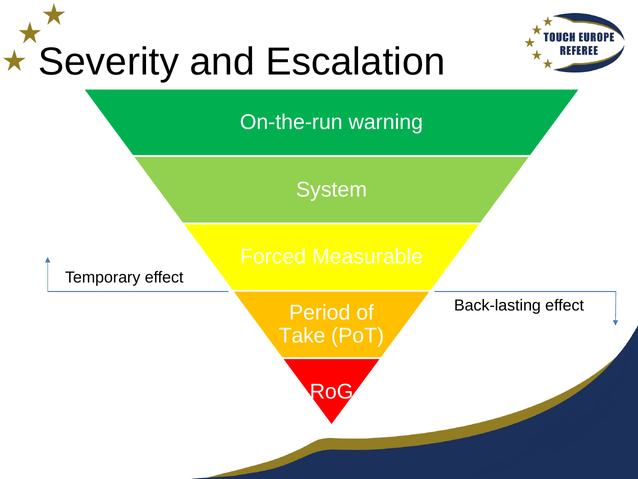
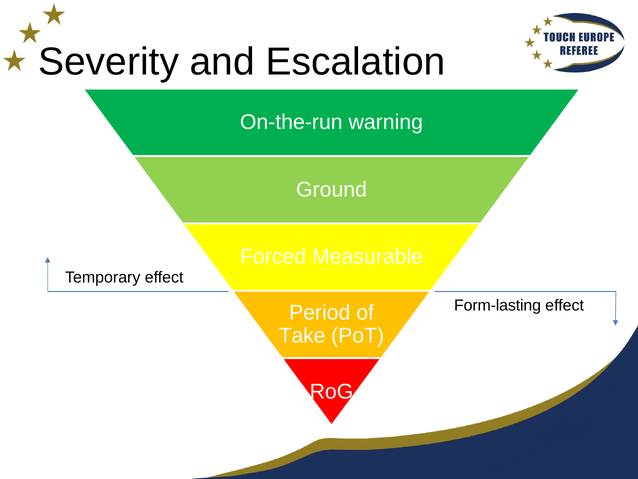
System: System -> Ground (332, 189)
Back-lasting: Back-lasting -> Form-lasting (498, 305)
